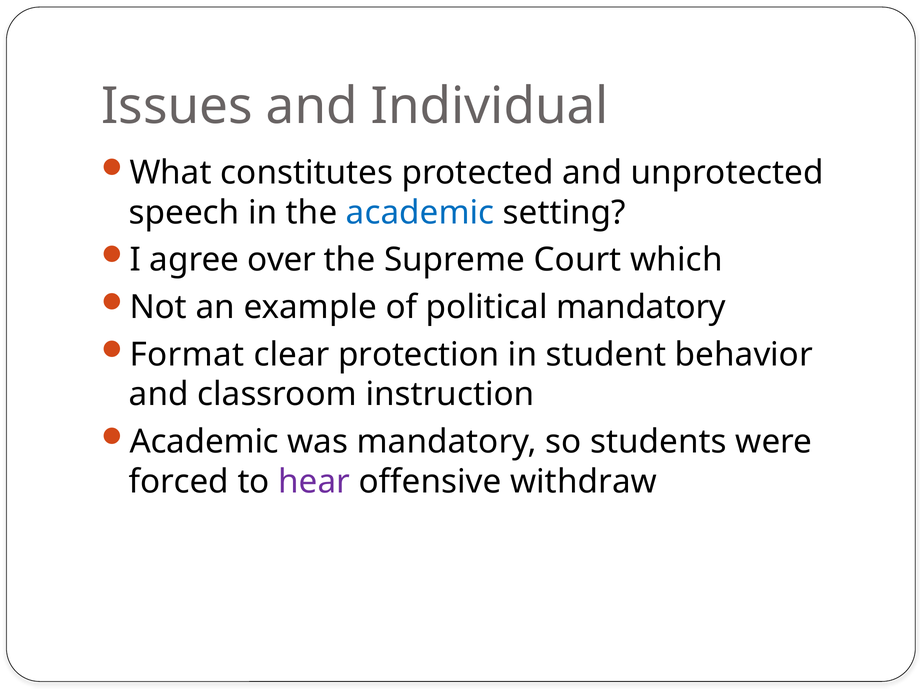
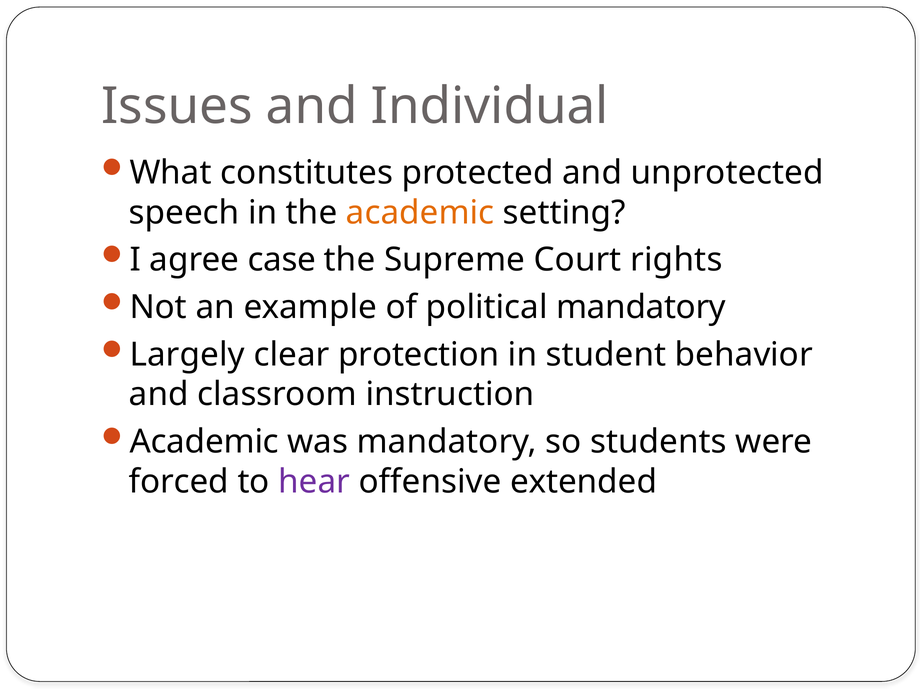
academic colour: blue -> orange (420, 213)
over: over -> case (282, 260)
which: which -> rights (676, 260)
Format: Format -> Largely (187, 355)
withdraw: withdraw -> extended (584, 482)
